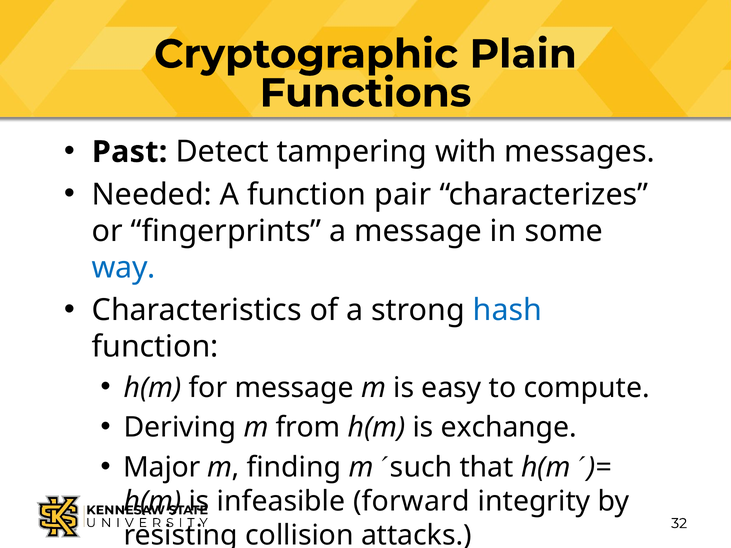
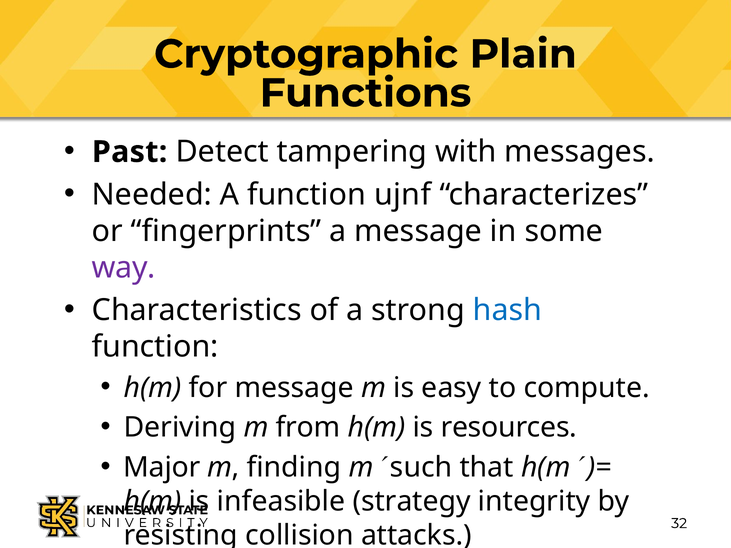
pair: pair -> ujnf (403, 195)
way colour: blue -> purple (124, 268)
exchange: exchange -> resources (509, 428)
forward: forward -> strategy (412, 502)
